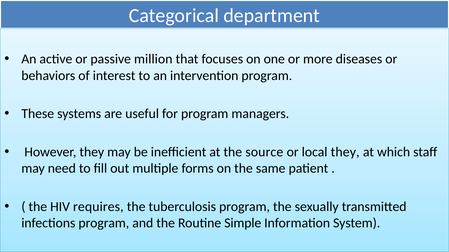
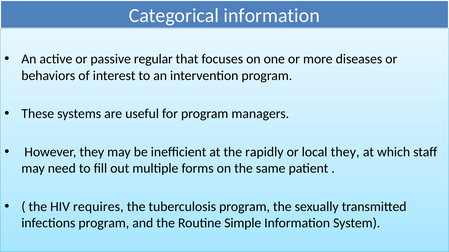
Categorical department: department -> information (272, 16)
million: million -> regular (153, 59)
source: source -> rapidly (264, 152)
